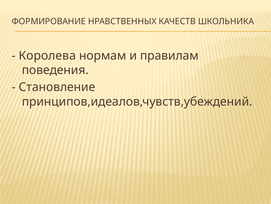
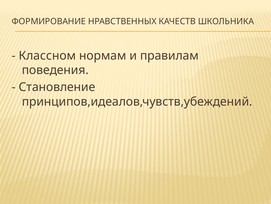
Королева: Королева -> Классном (47, 55)
